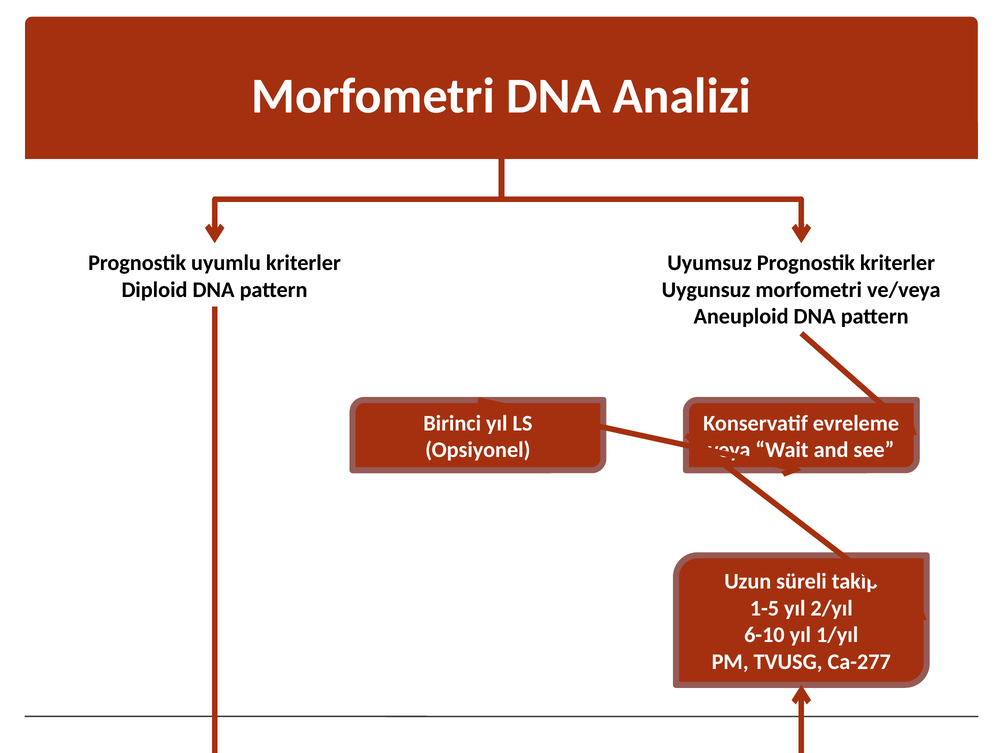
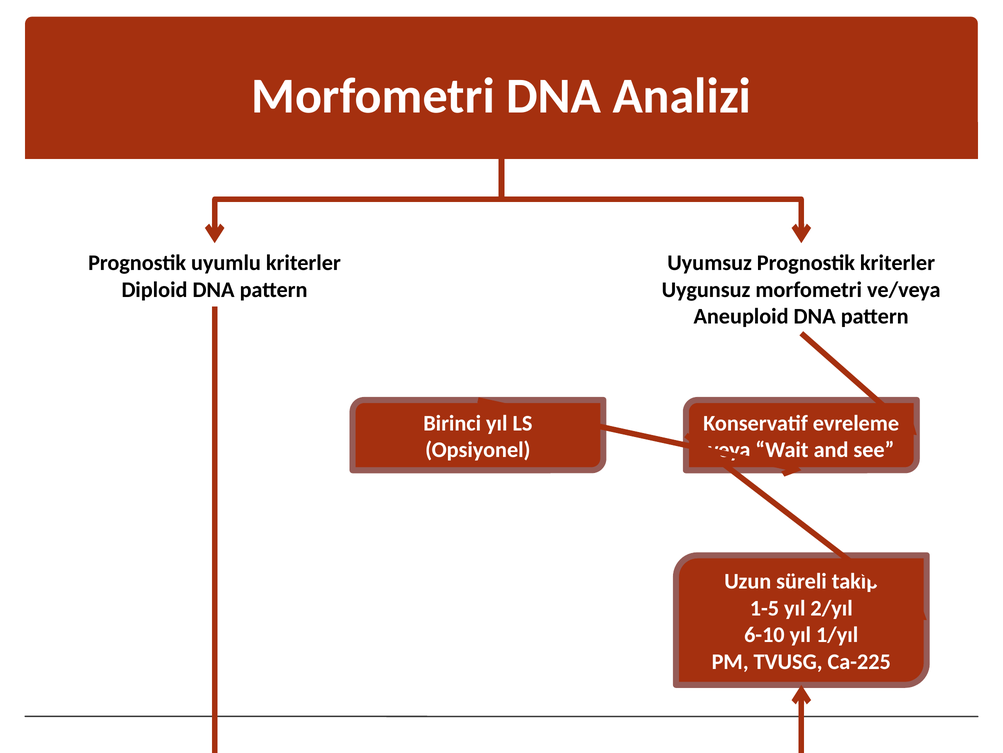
Ca-277: Ca-277 -> Ca-225 (859, 661)
